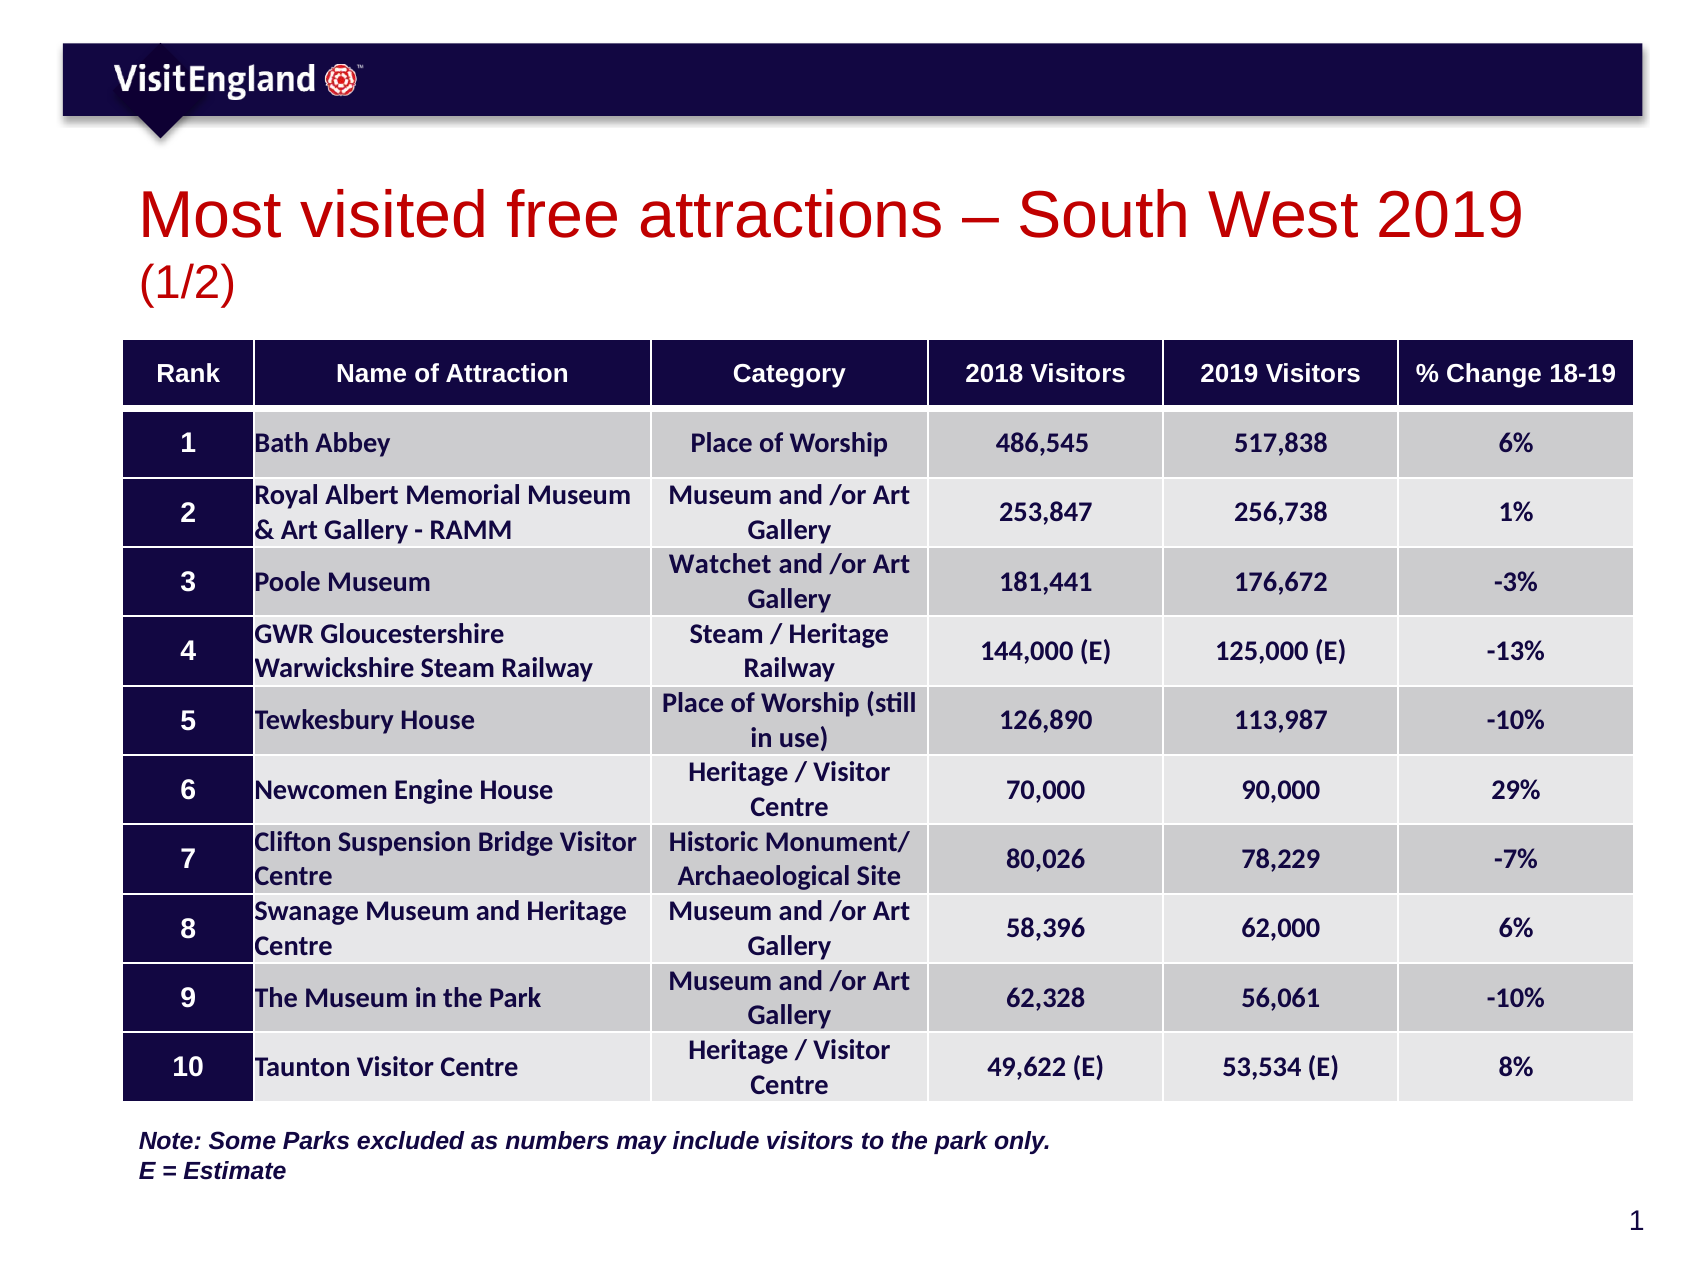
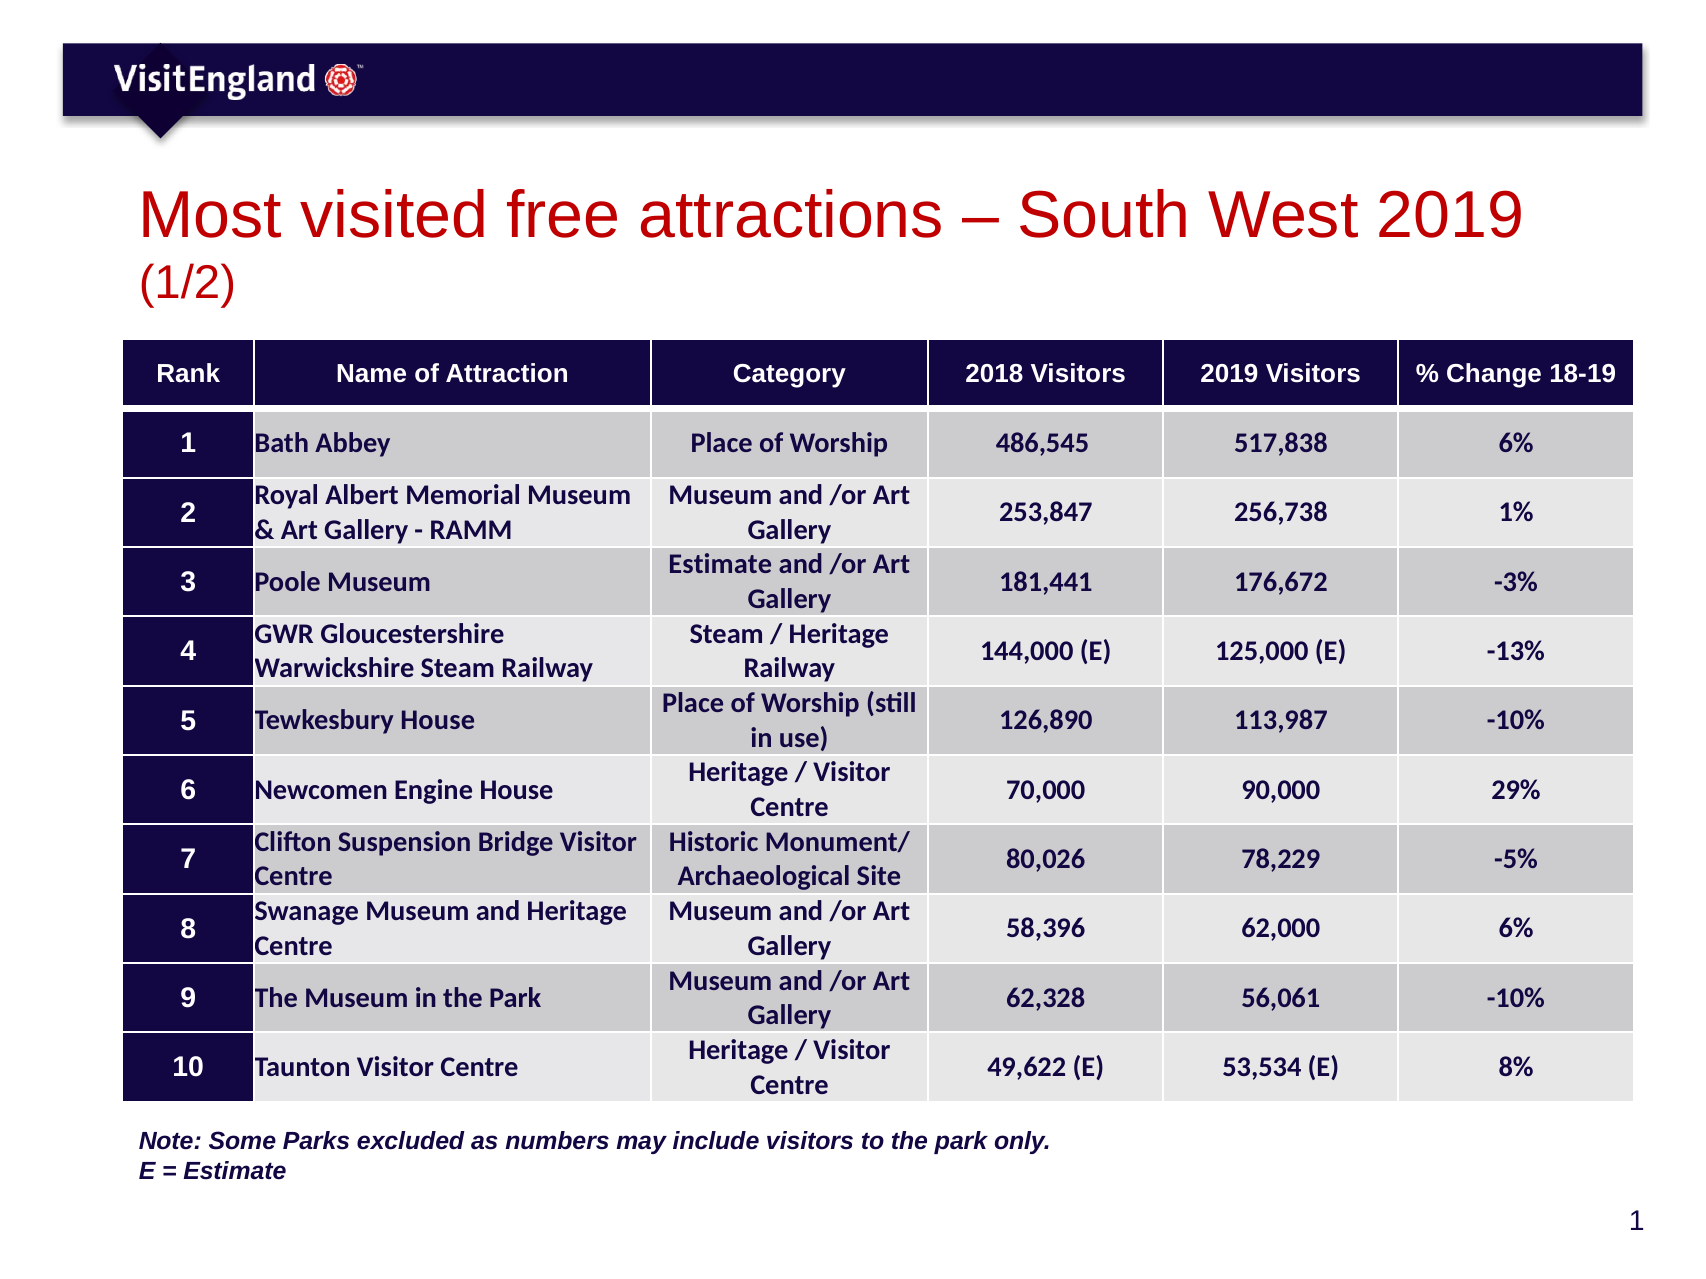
Watchet: Watchet -> Estimate (720, 565)
-7%: -7% -> -5% (1516, 860)
